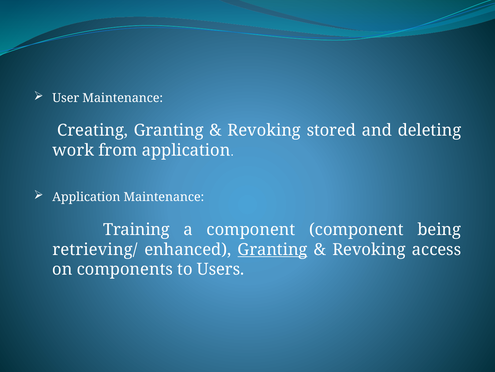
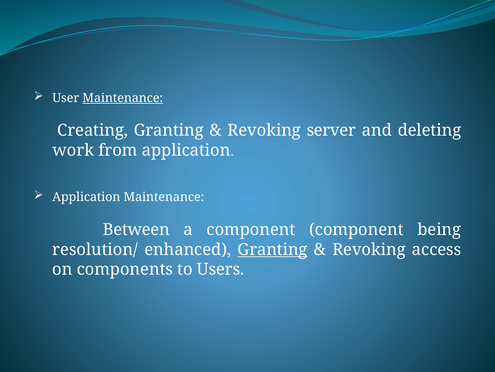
Maintenance underline: none -> present (123, 98)
stored: stored -> server (331, 130)
Training: Training -> Between (136, 229)
retrieving/: retrieving/ -> resolution/ (95, 249)
